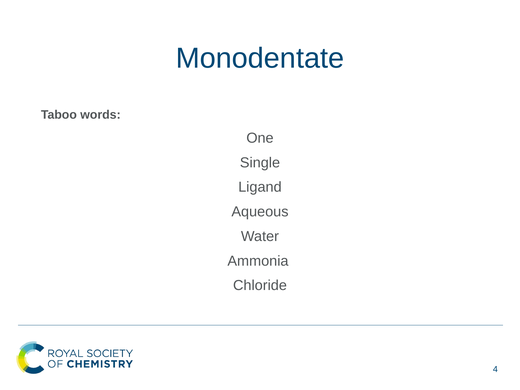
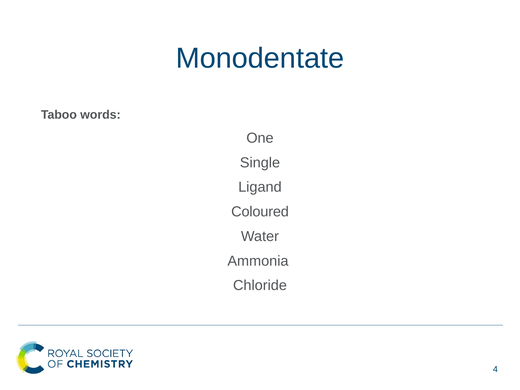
Aqueous: Aqueous -> Coloured (260, 212)
